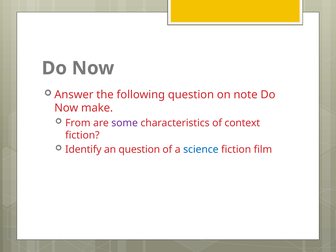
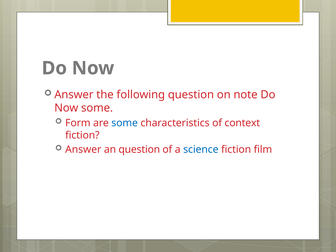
Now make: make -> some (97, 108)
From: From -> Form (78, 123)
some colour: purple -> blue (125, 123)
Identify: Identify -> Answer (83, 150)
